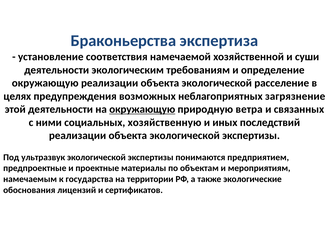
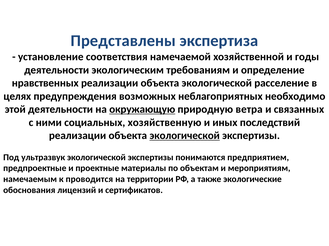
Браконьерства: Браконьерства -> Представлены (123, 41)
суши: суши -> годы (307, 57)
окружающую: окружающую -> нравственных (45, 83)
загрязнение: загрязнение -> необходимо (295, 96)
экологической underline: none -> present (185, 136)
государства: государства -> проводится (89, 180)
